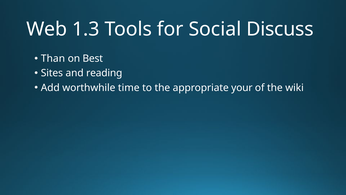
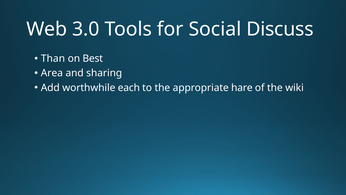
1.3: 1.3 -> 3.0 (86, 29)
Sites: Sites -> Area (52, 73)
reading: reading -> sharing (104, 73)
time: time -> each (129, 88)
your: your -> hare (242, 88)
